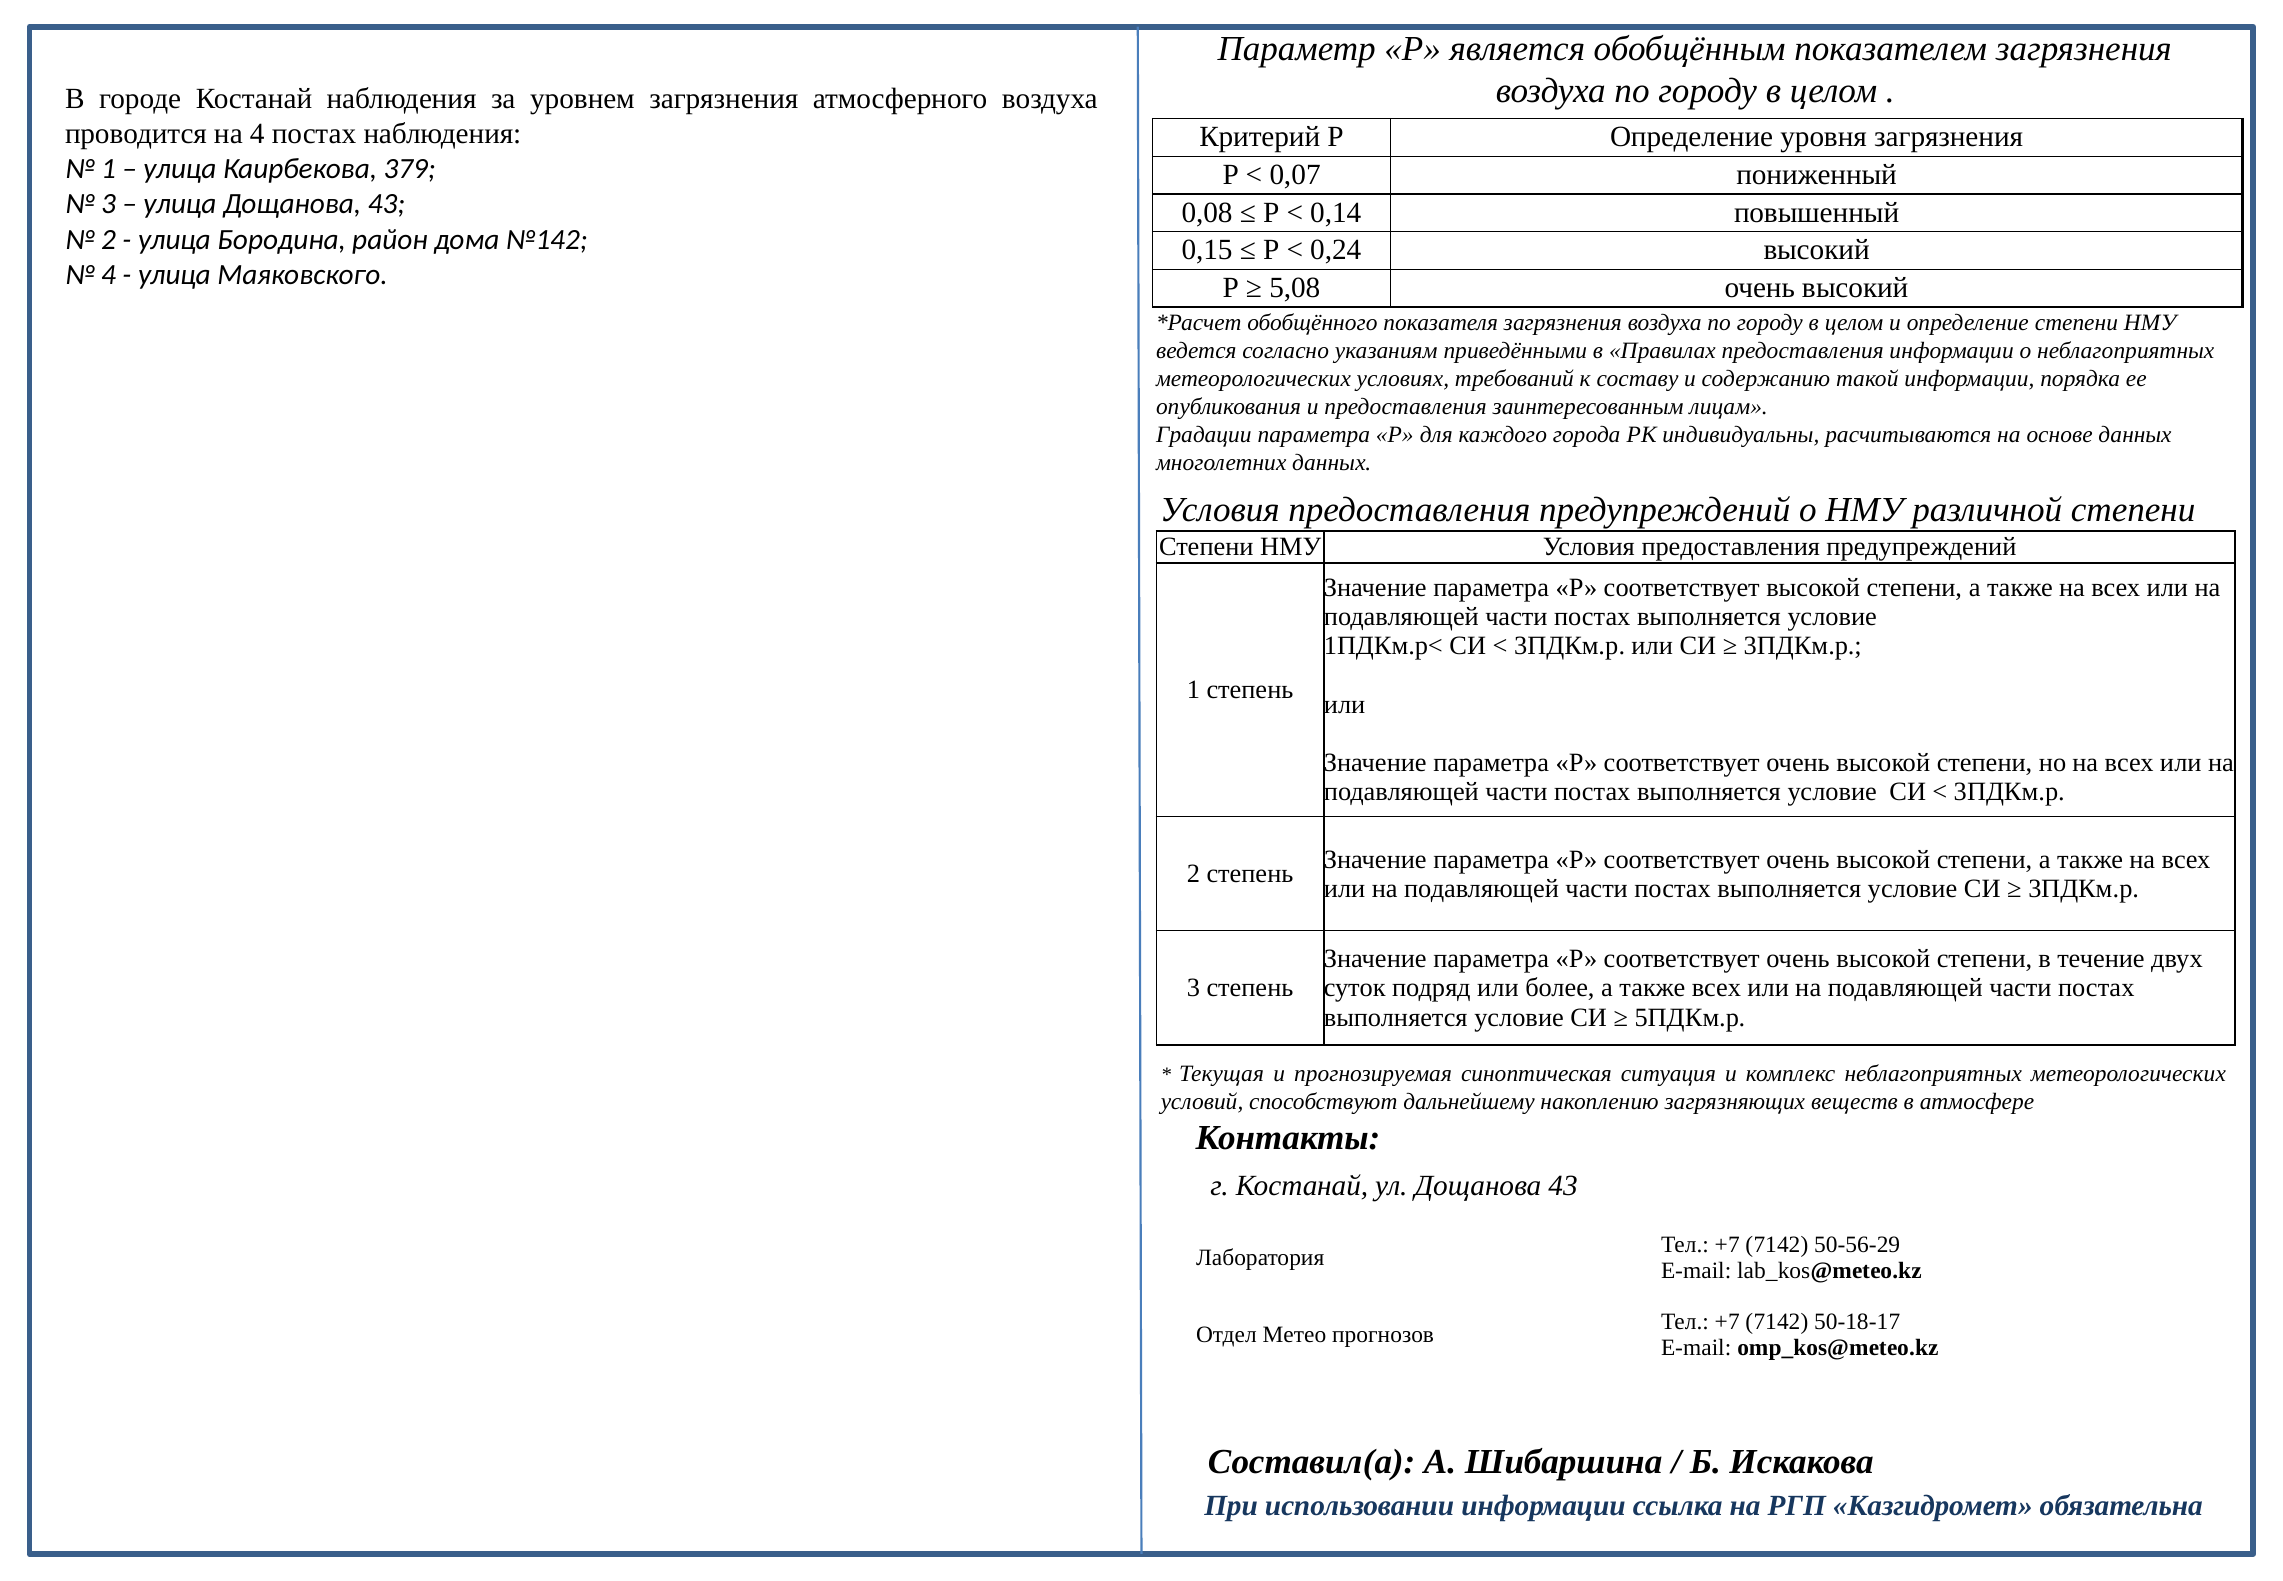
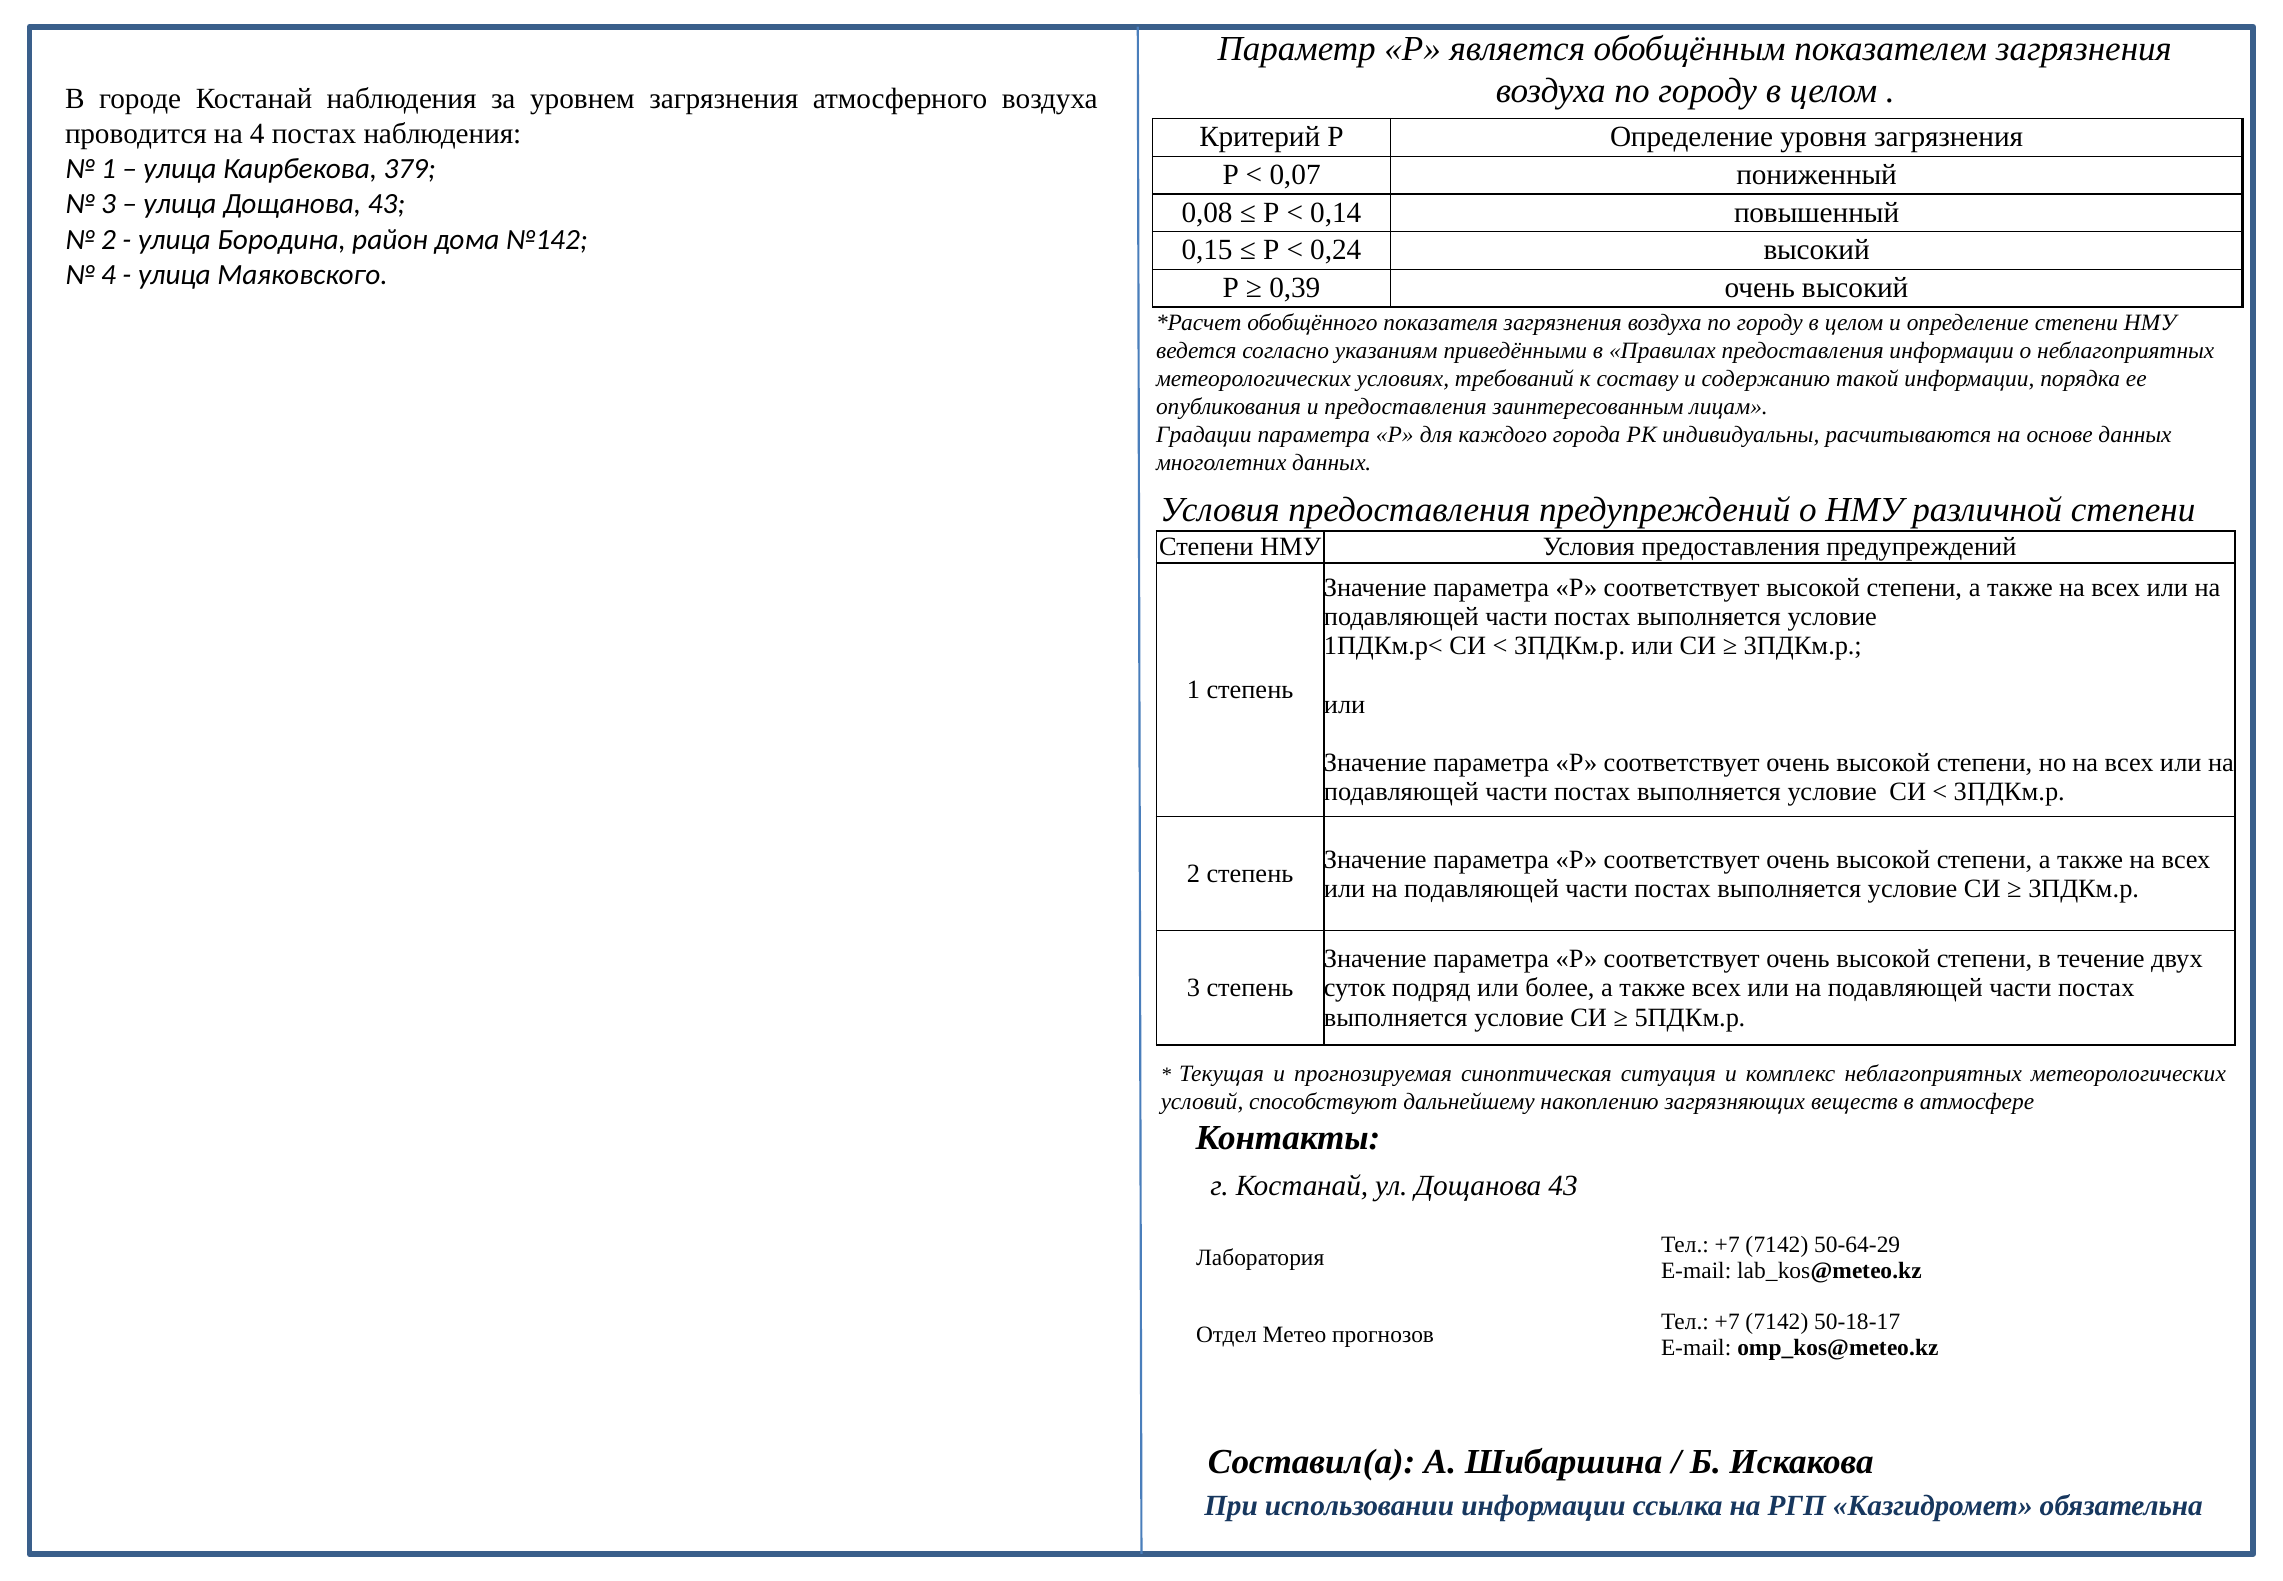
5,08: 5,08 -> 0,39 (1295, 288)
50-56-29: 50-56-29 -> 50-64-29 (1857, 1244)
